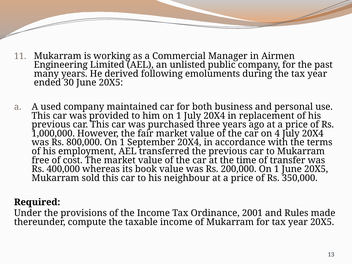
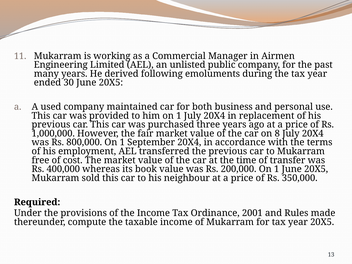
4: 4 -> 8 (277, 134)
